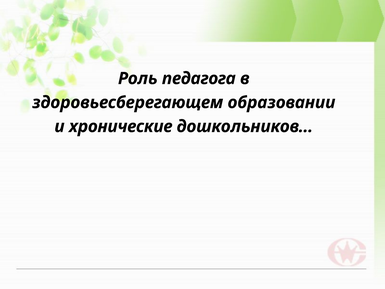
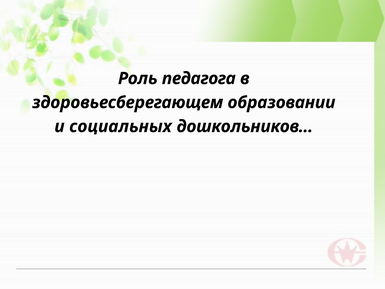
хронические: хронические -> социальных (121, 126)
